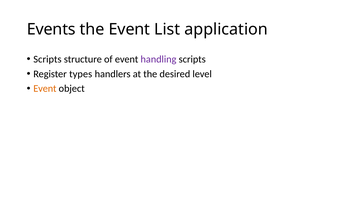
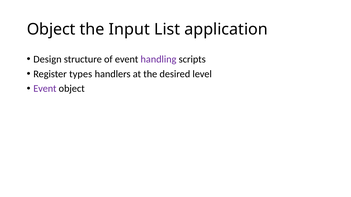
Events: Events -> Object (51, 29)
the Event: Event -> Input (129, 29)
Scripts: Scripts -> Design (47, 59)
Event colour: orange -> purple (45, 89)
